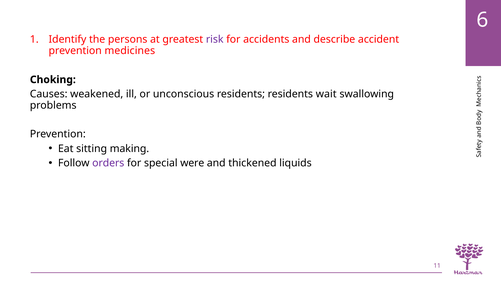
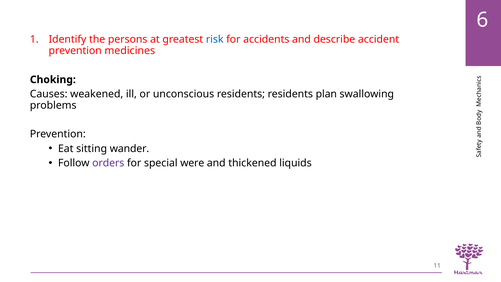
risk colour: purple -> blue (215, 40)
wait: wait -> plan (326, 94)
making: making -> wander (129, 149)
